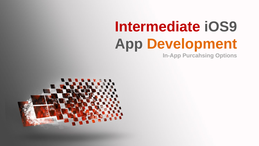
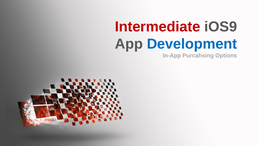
Development colour: orange -> blue (192, 44)
